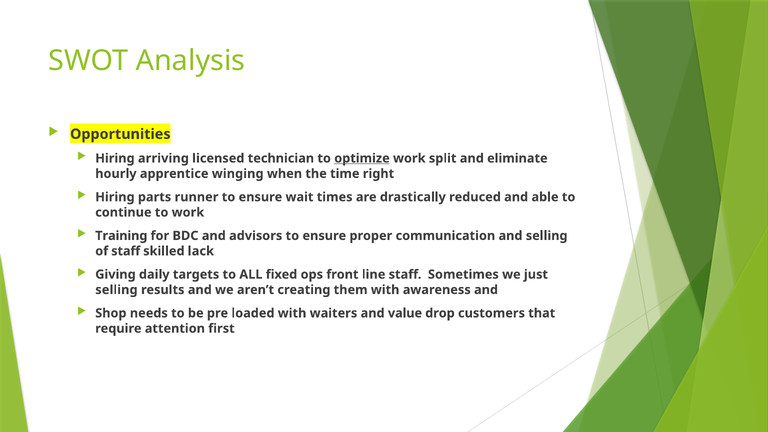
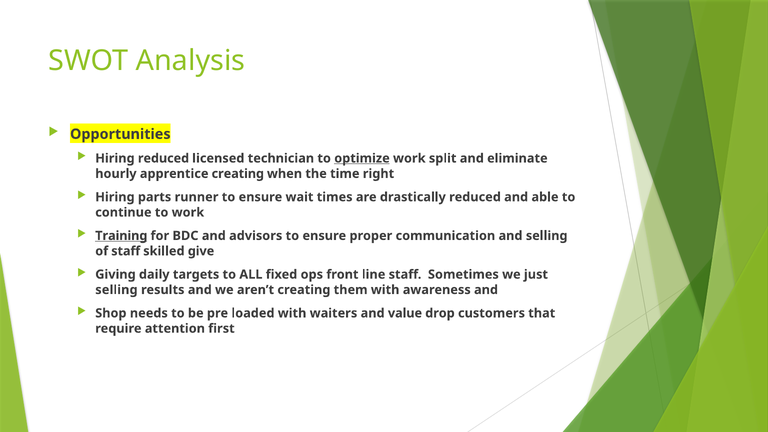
Hiring arriving: arriving -> reduced (163, 158)
apprentice winging: winging -> creating (238, 174)
Training underline: none -> present (121, 236)
lack: lack -> give (201, 251)
